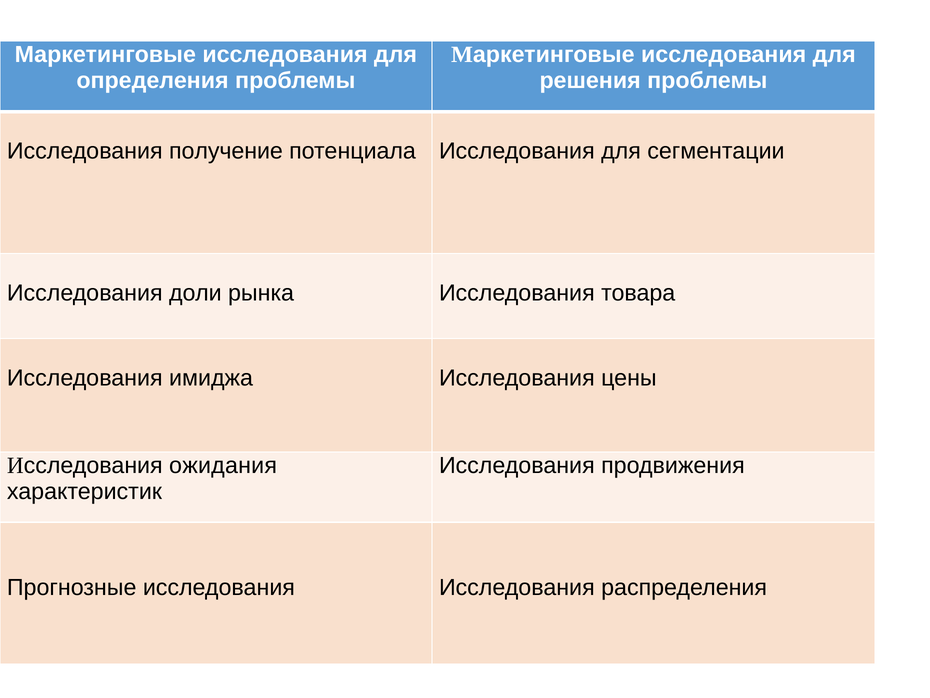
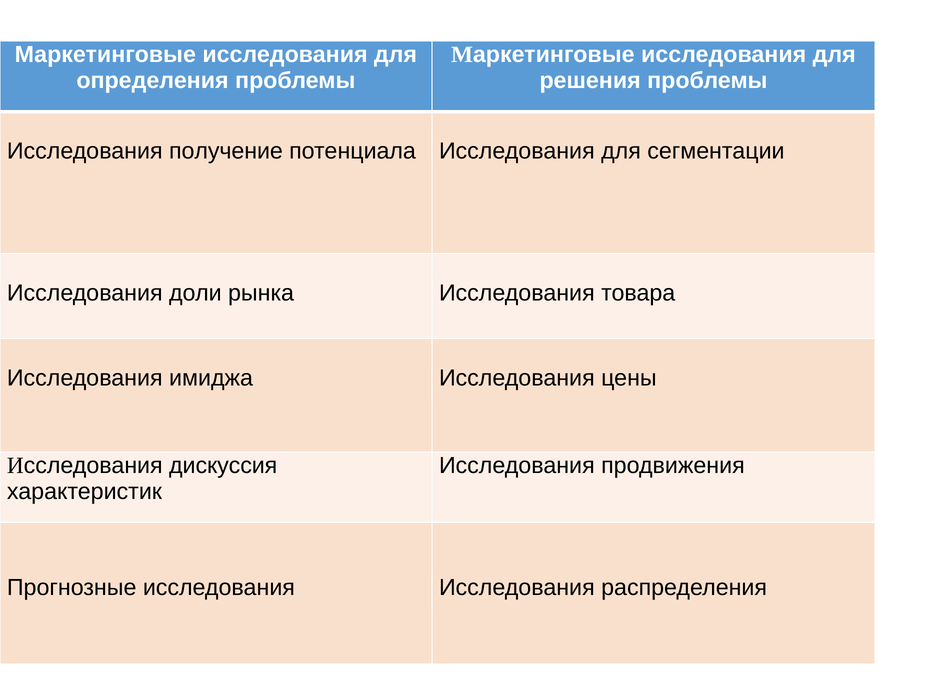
ожидания: ожидания -> дискуссия (223, 465)
